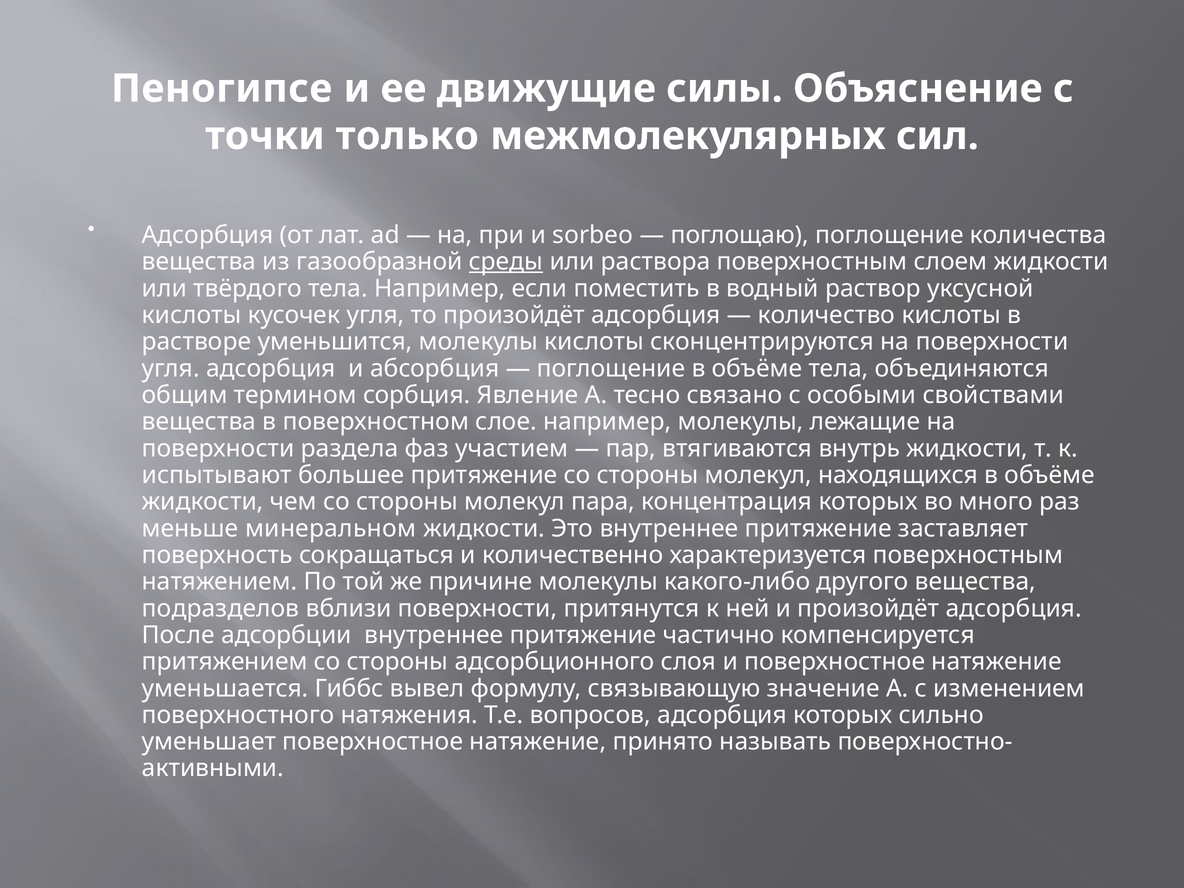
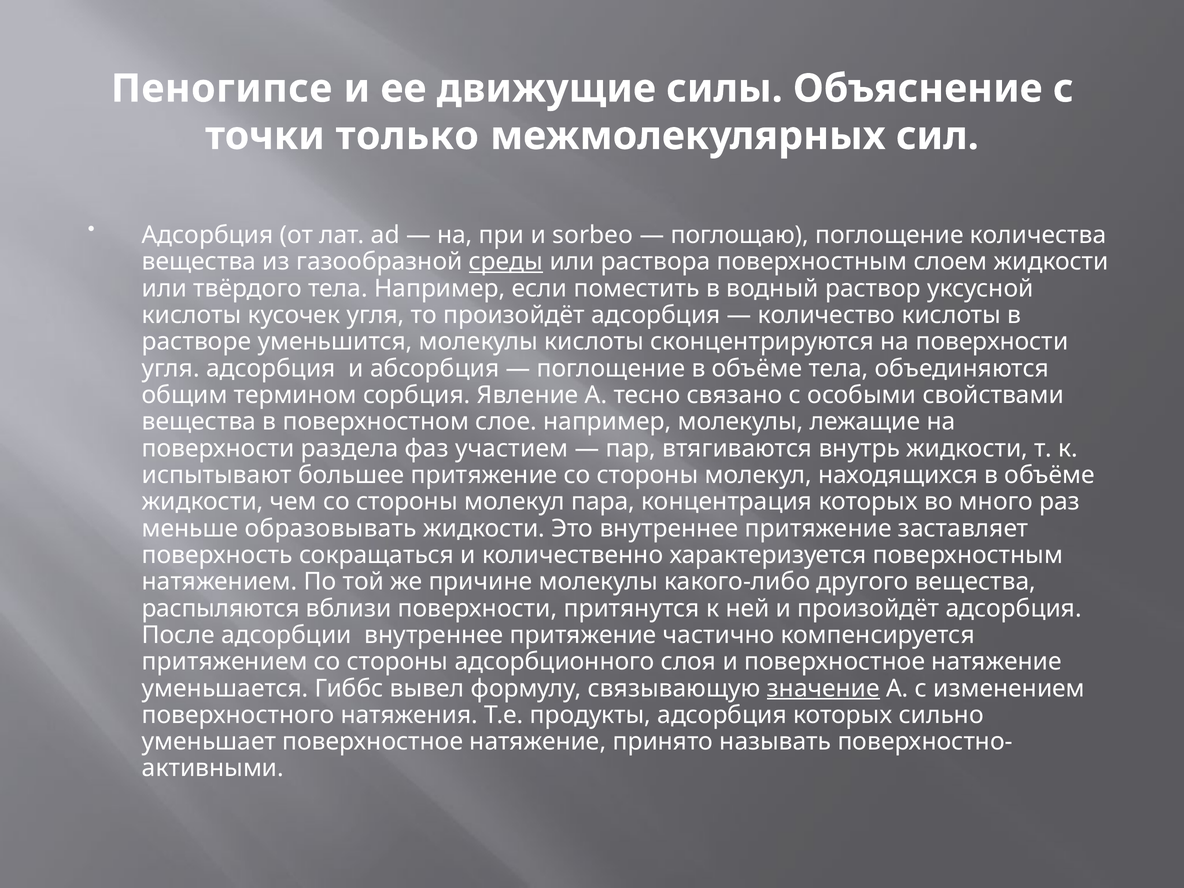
минеральном: минеральном -> образовывать (331, 528)
подразделов: подразделов -> распыляются (221, 608)
значение underline: none -> present (823, 688)
вопросов: вопросов -> продукты (590, 715)
